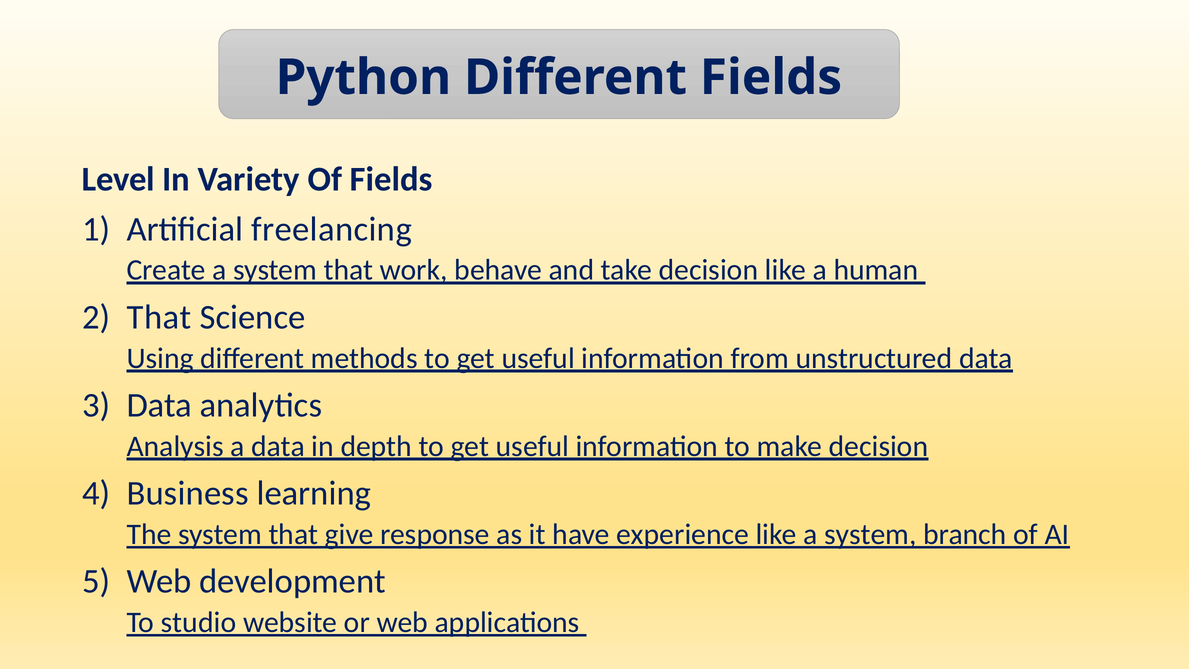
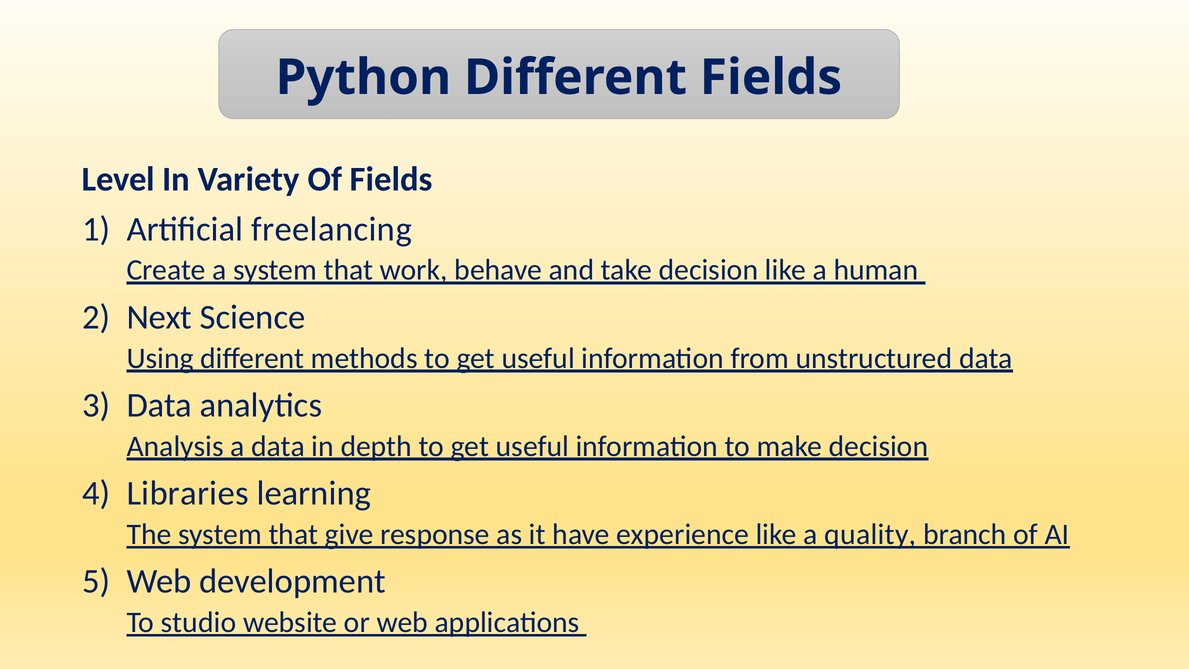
That: That -> Next (159, 317)
Business: Business -> Libraries (188, 493)
like a system: system -> quality (870, 534)
